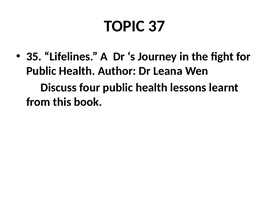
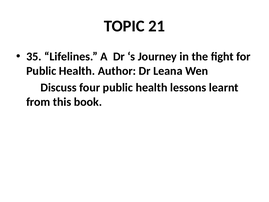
37: 37 -> 21 (157, 26)
